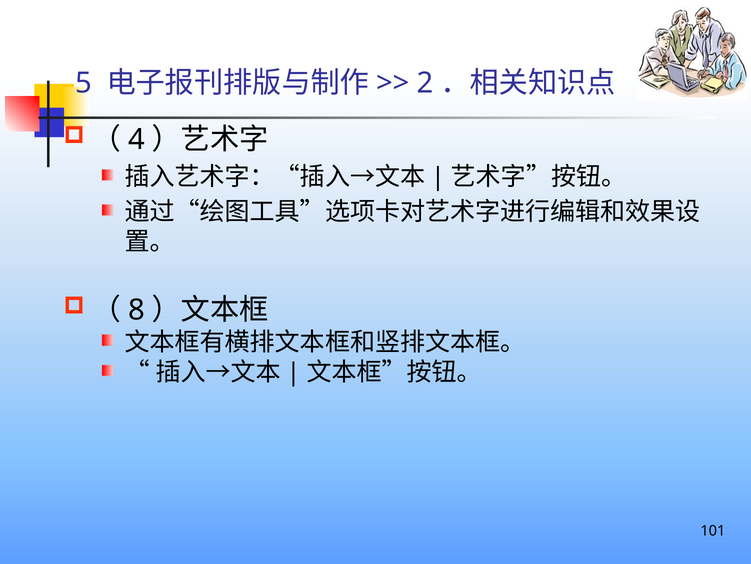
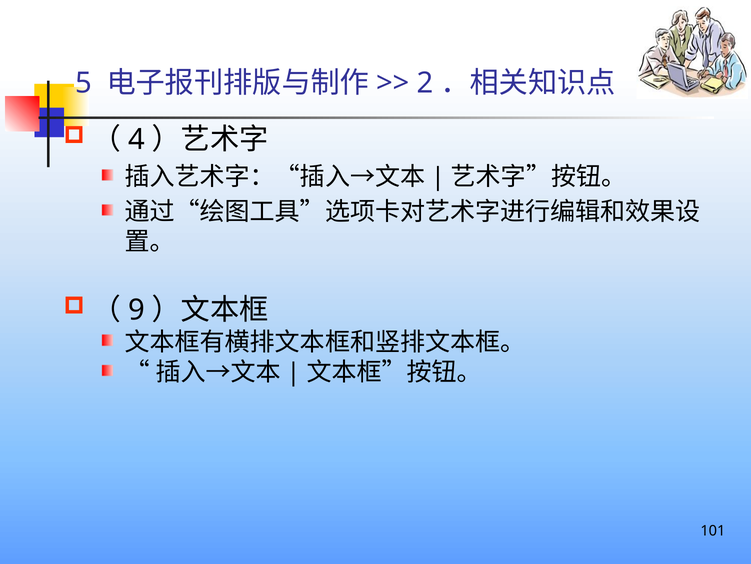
8: 8 -> 9 (136, 310)
